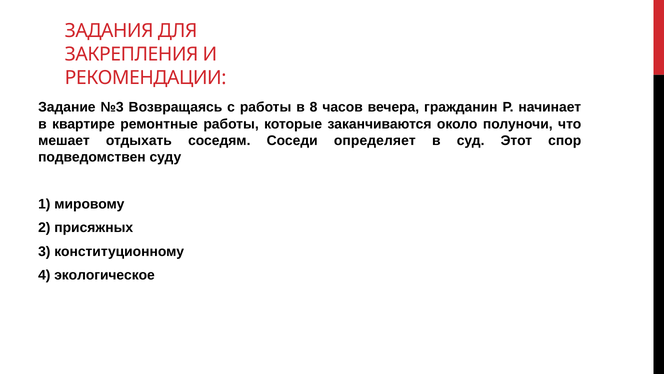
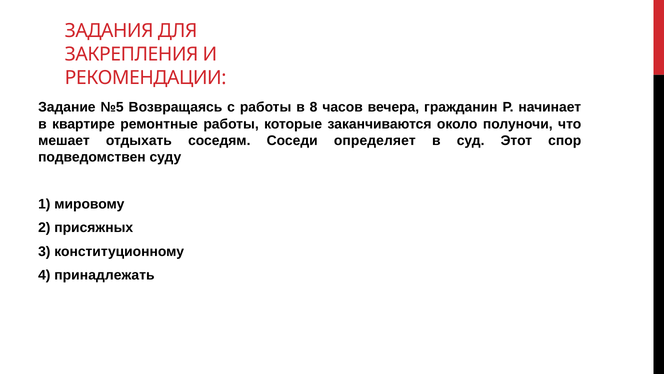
№3: №3 -> №5 (112, 107)
экологическое: экологическое -> принадлежать (104, 275)
